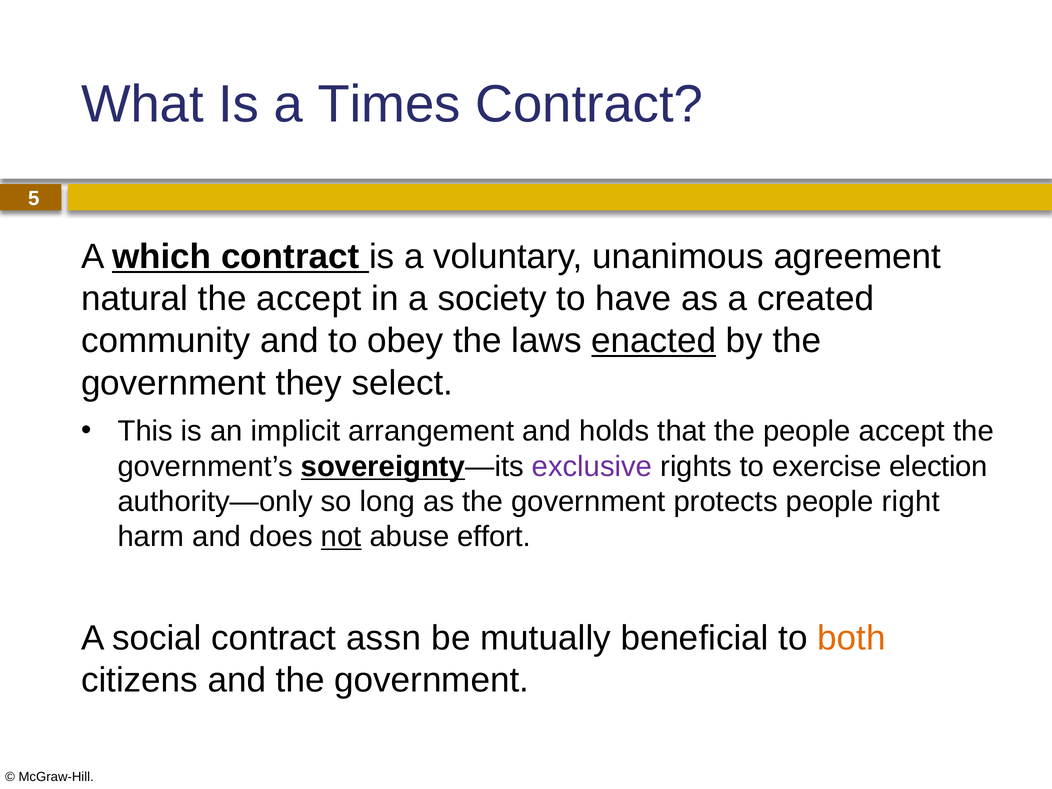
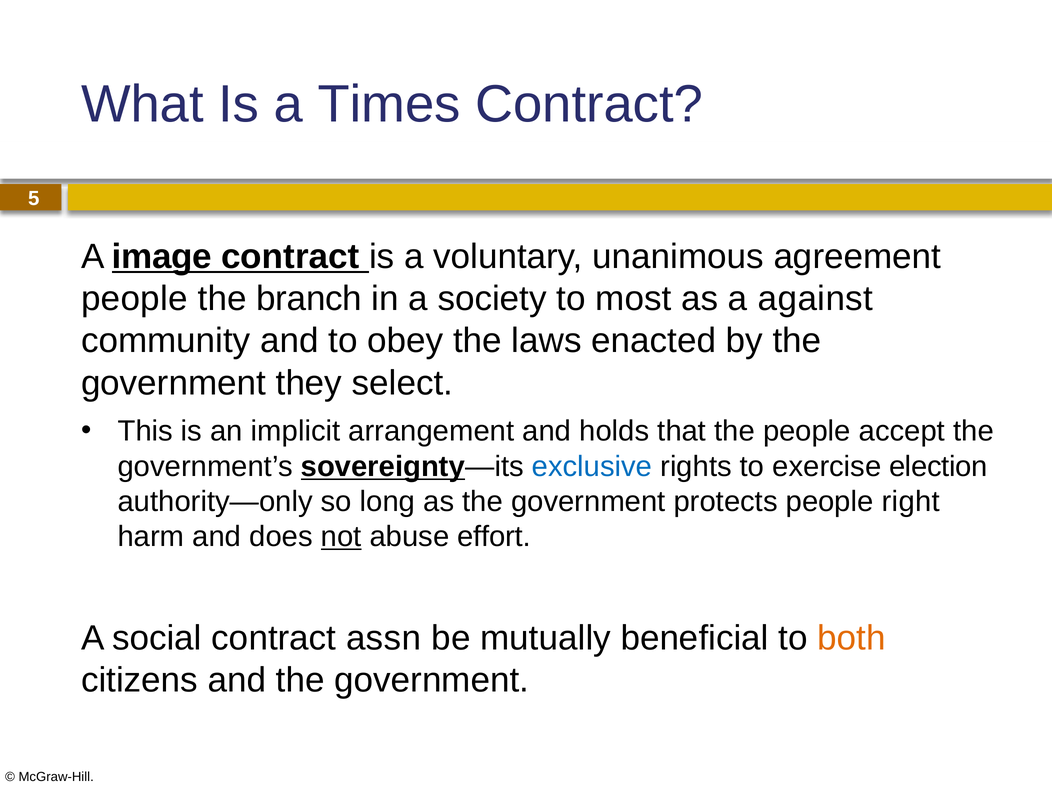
which: which -> image (162, 257)
natural: natural -> people (134, 299)
the accept: accept -> branch (309, 299)
have: have -> most (633, 299)
created: created -> against (815, 299)
enacted underline: present -> none (654, 341)
exclusive colour: purple -> blue (592, 466)
